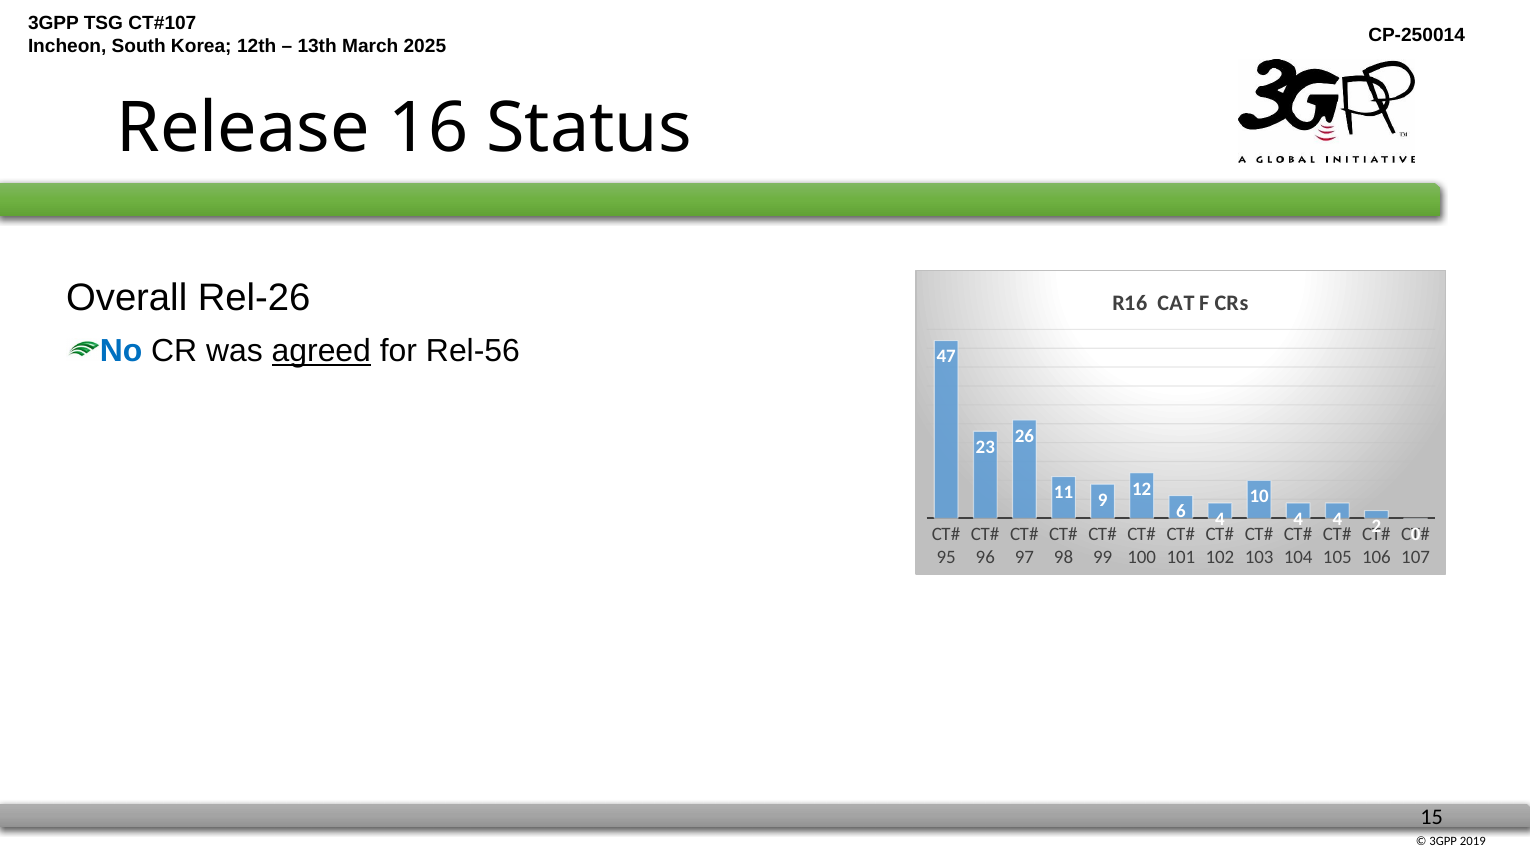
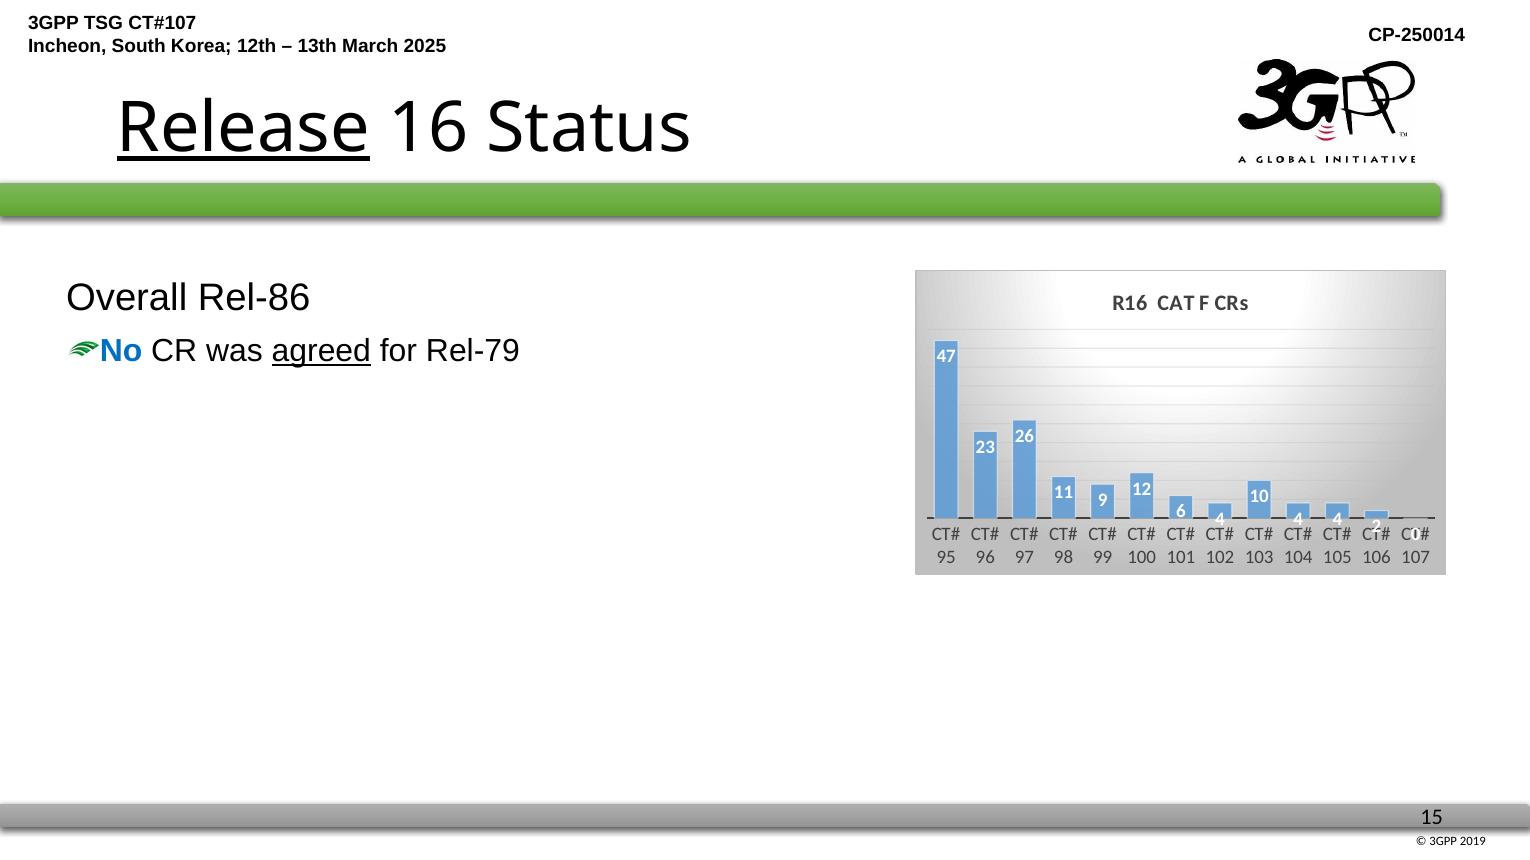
Release underline: none -> present (243, 129)
Rel-26: Rel-26 -> Rel-86 (254, 298)
Rel-56: Rel-56 -> Rel-79 (473, 351)
